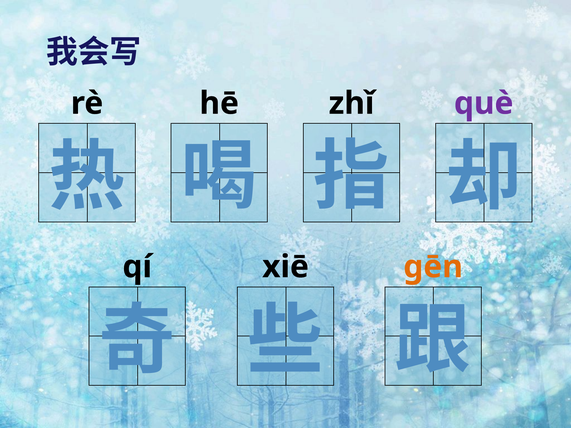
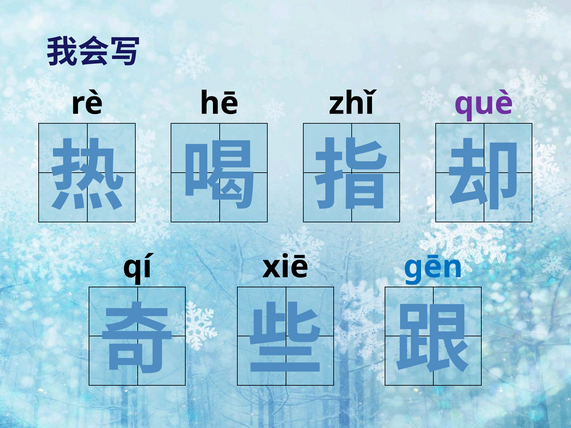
gēn colour: orange -> blue (433, 267)
